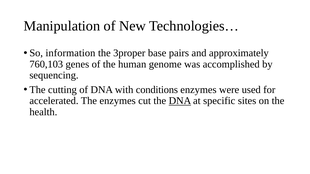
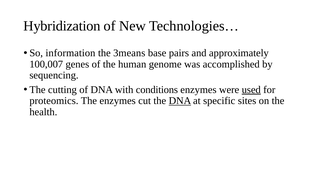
Manipulation: Manipulation -> Hybridization (62, 26)
3proper: 3proper -> 3means (129, 53)
760,103: 760,103 -> 100,007 (46, 64)
used underline: none -> present (251, 90)
accelerated: accelerated -> proteomics (54, 101)
